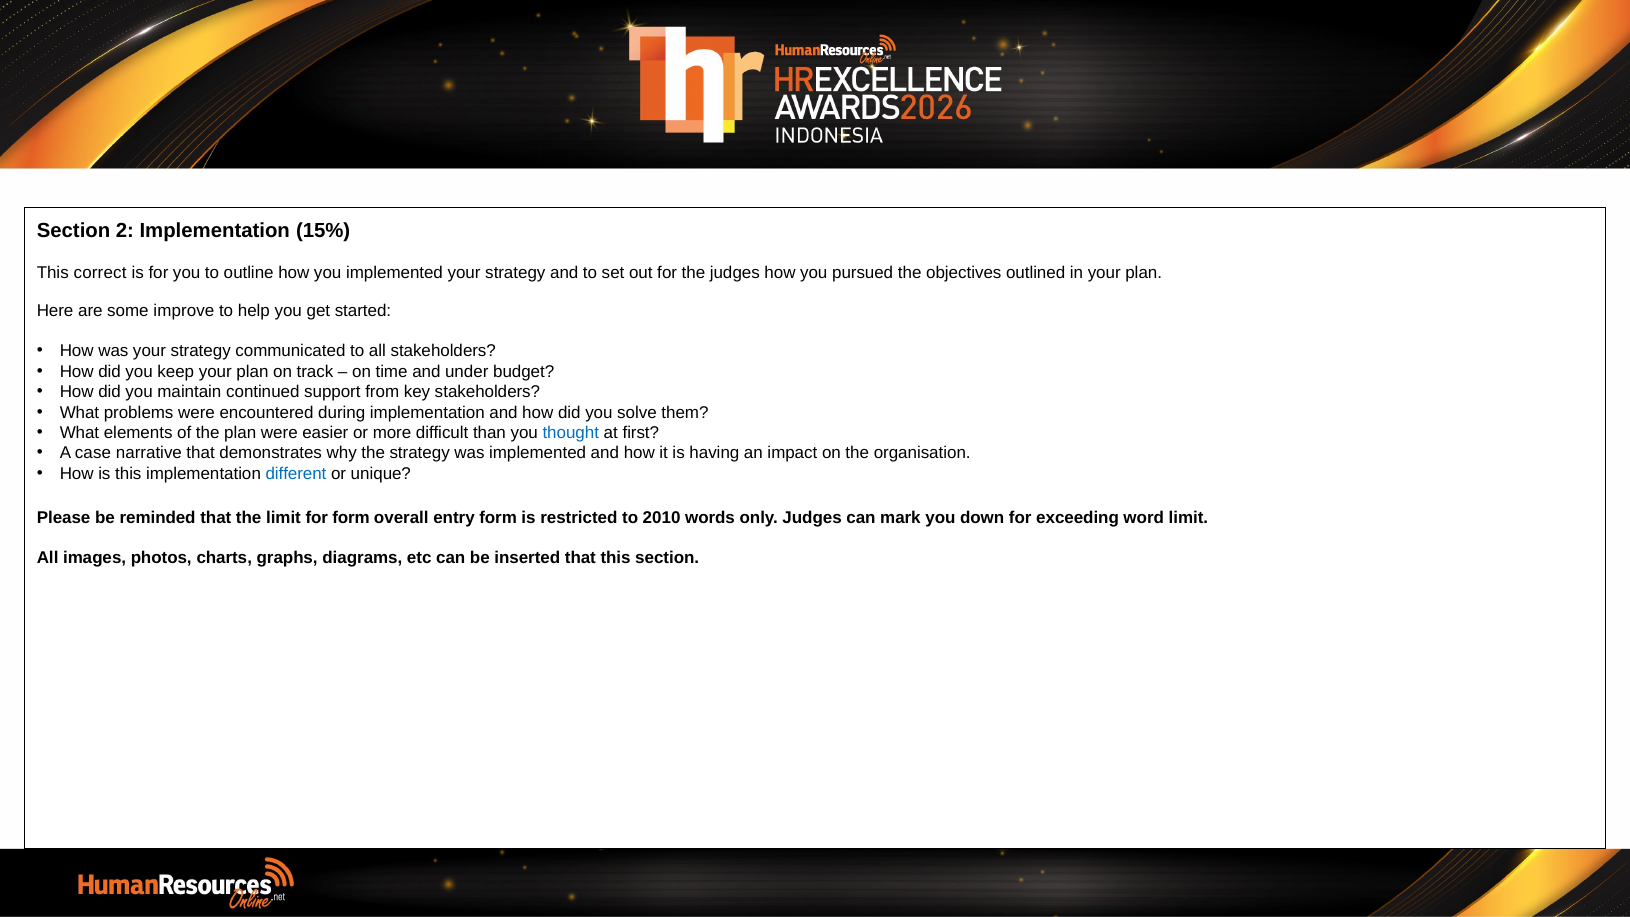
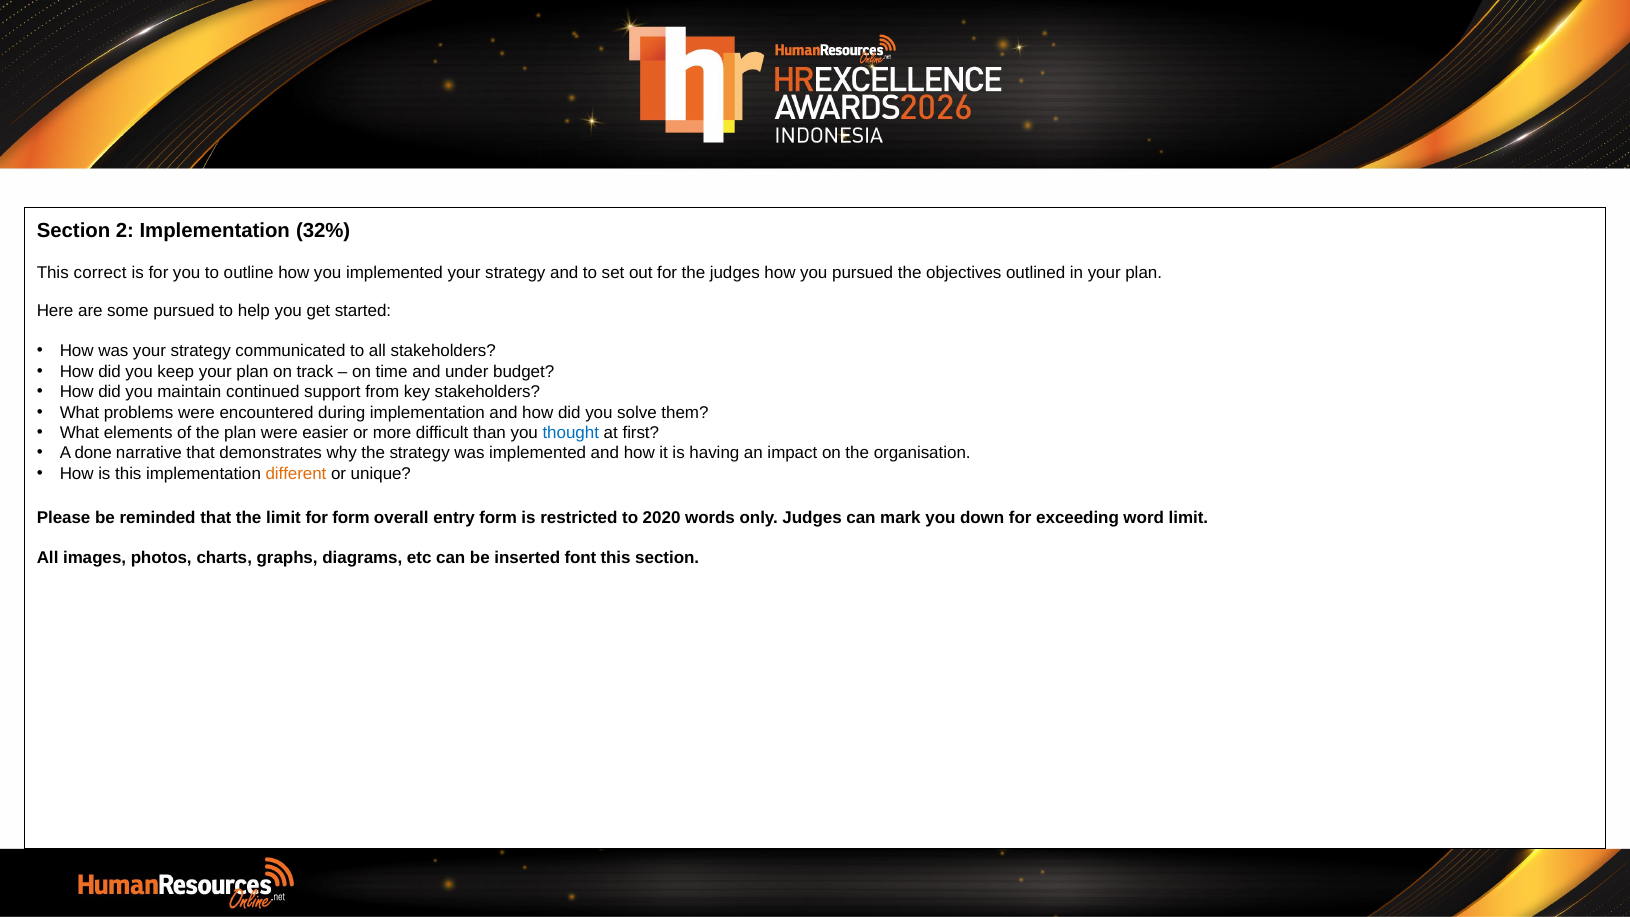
15%: 15% -> 32% (323, 231)
some improve: improve -> pursued (184, 310)
case: case -> done (93, 453)
different colour: blue -> orange (296, 474)
2010: 2010 -> 2020 (662, 518)
inserted that: that -> font (580, 558)
